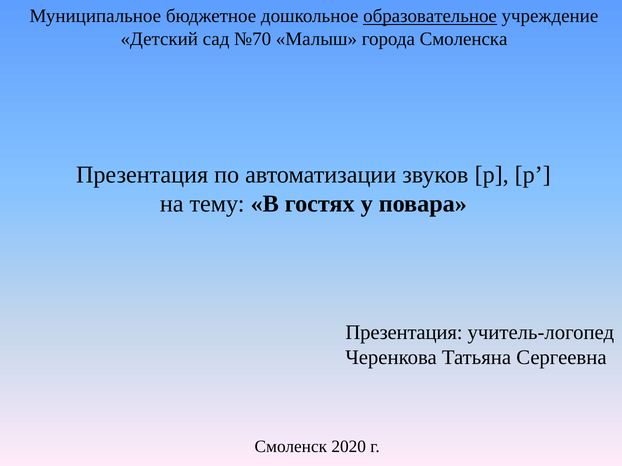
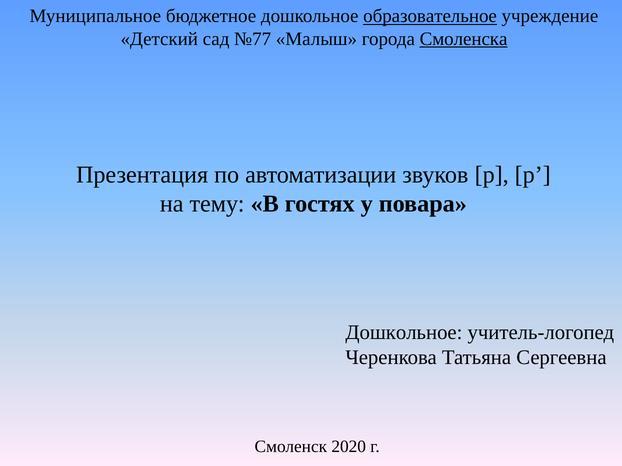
№70: №70 -> №77 (253, 39)
Смоленска underline: none -> present (464, 39)
Презентация: Презентация -> Дошкольное (404, 333)
